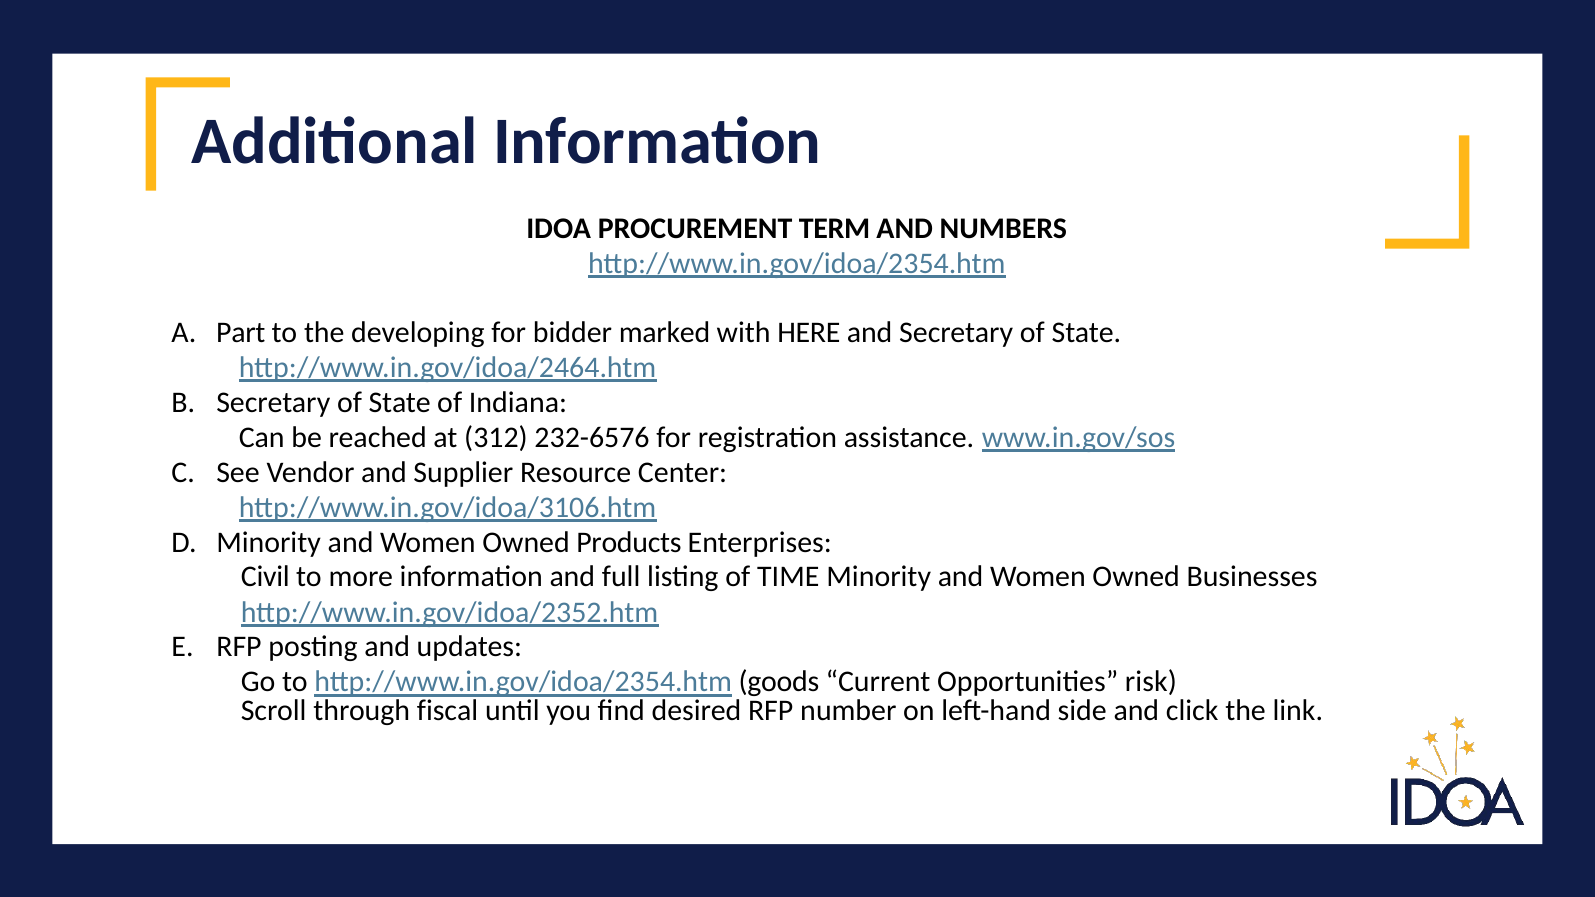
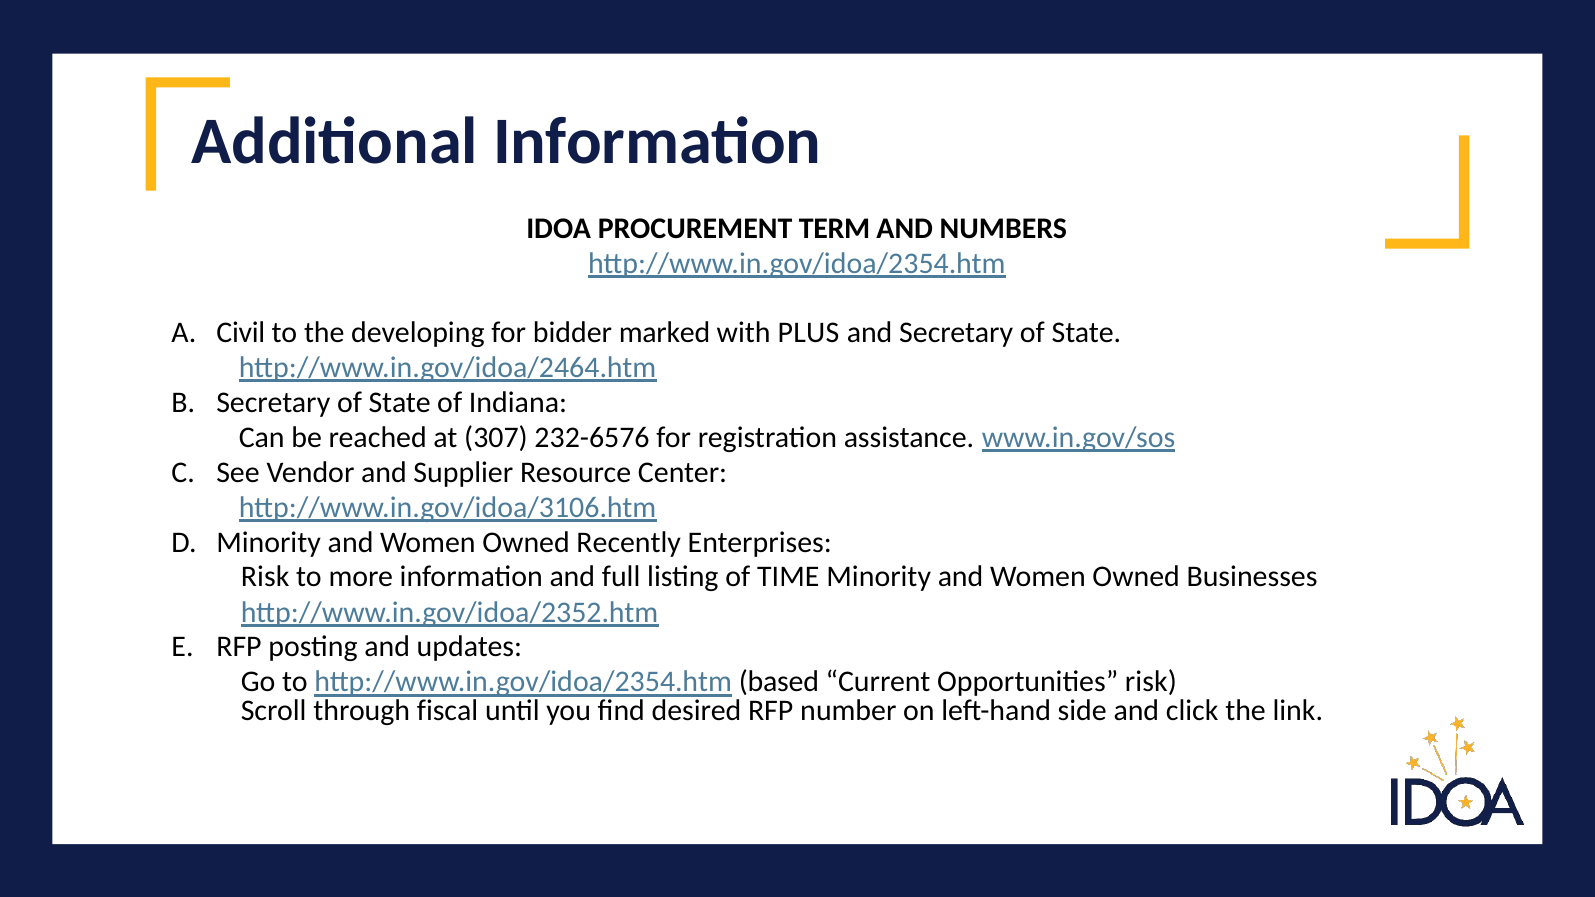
Part: Part -> Civil (241, 333)
HERE: HERE -> PLUS (809, 333)
312: 312 -> 307 (496, 438)
Products: Products -> Recently (629, 542)
Civil: Civil -> Risk (265, 577)
goods: goods -> based (779, 682)
